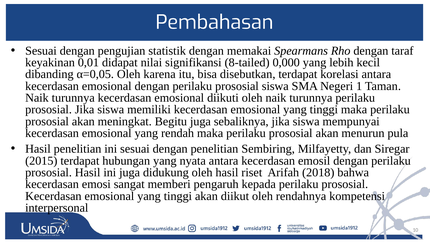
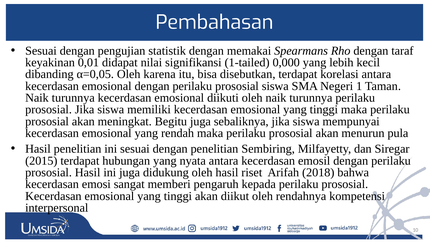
8-tailed: 8-tailed -> 1-tailed (247, 62)
